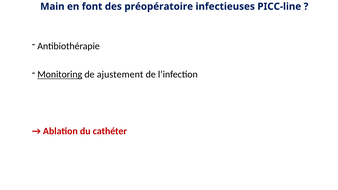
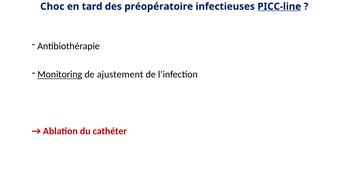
Main: Main -> Choc (52, 7)
font: font -> tard (92, 7)
PICC-line underline: none -> present (279, 7)
